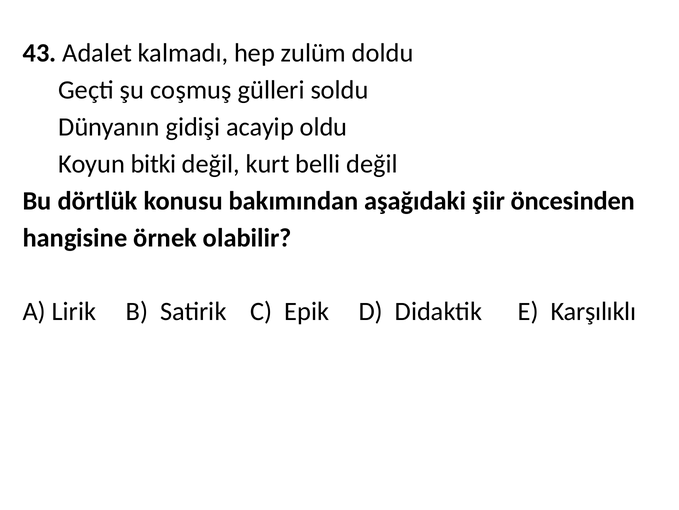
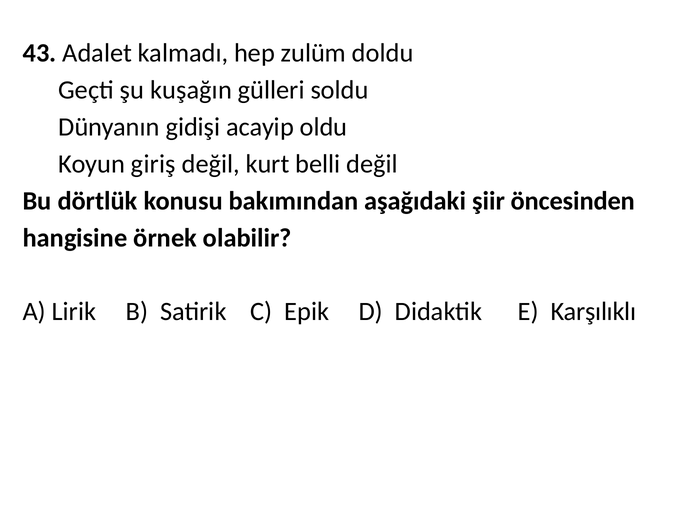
coşmuş: coşmuş -> kuşağın (191, 90)
bitki: bitki -> giriş (153, 164)
